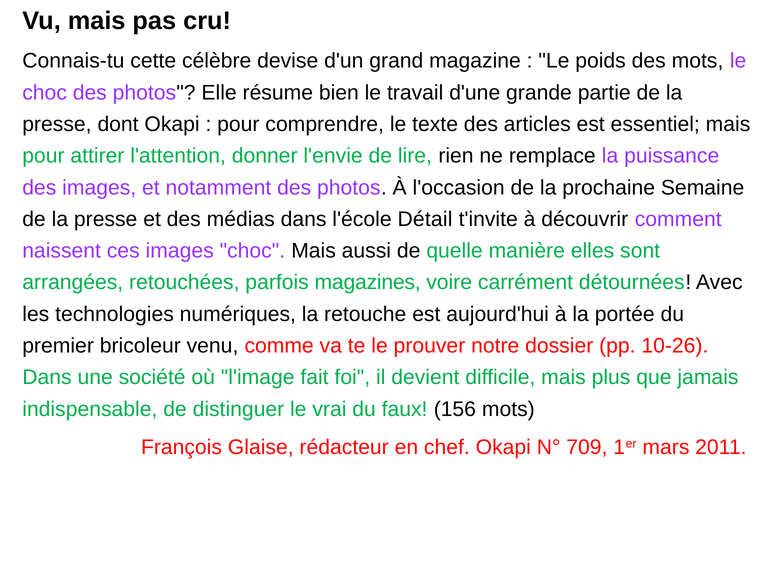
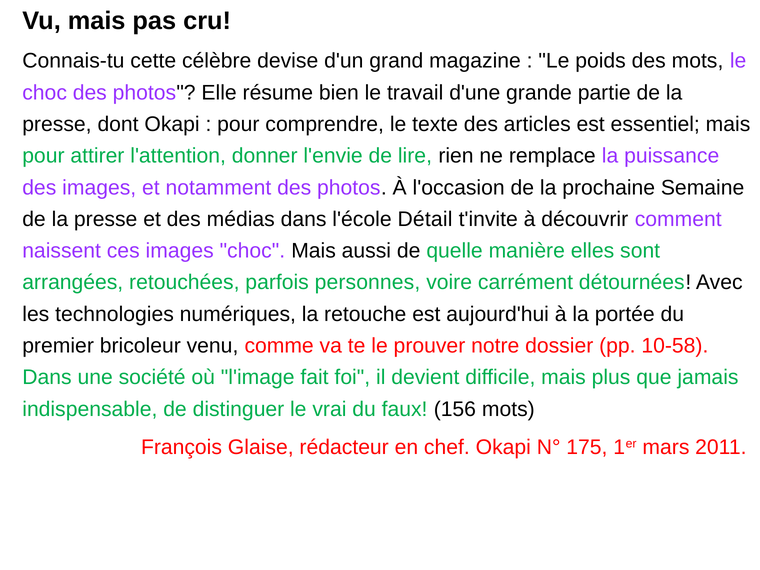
magazines: magazines -> personnes (367, 283)
10-26: 10-26 -> 10-58 (675, 346)
709: 709 -> 175 (587, 447)
